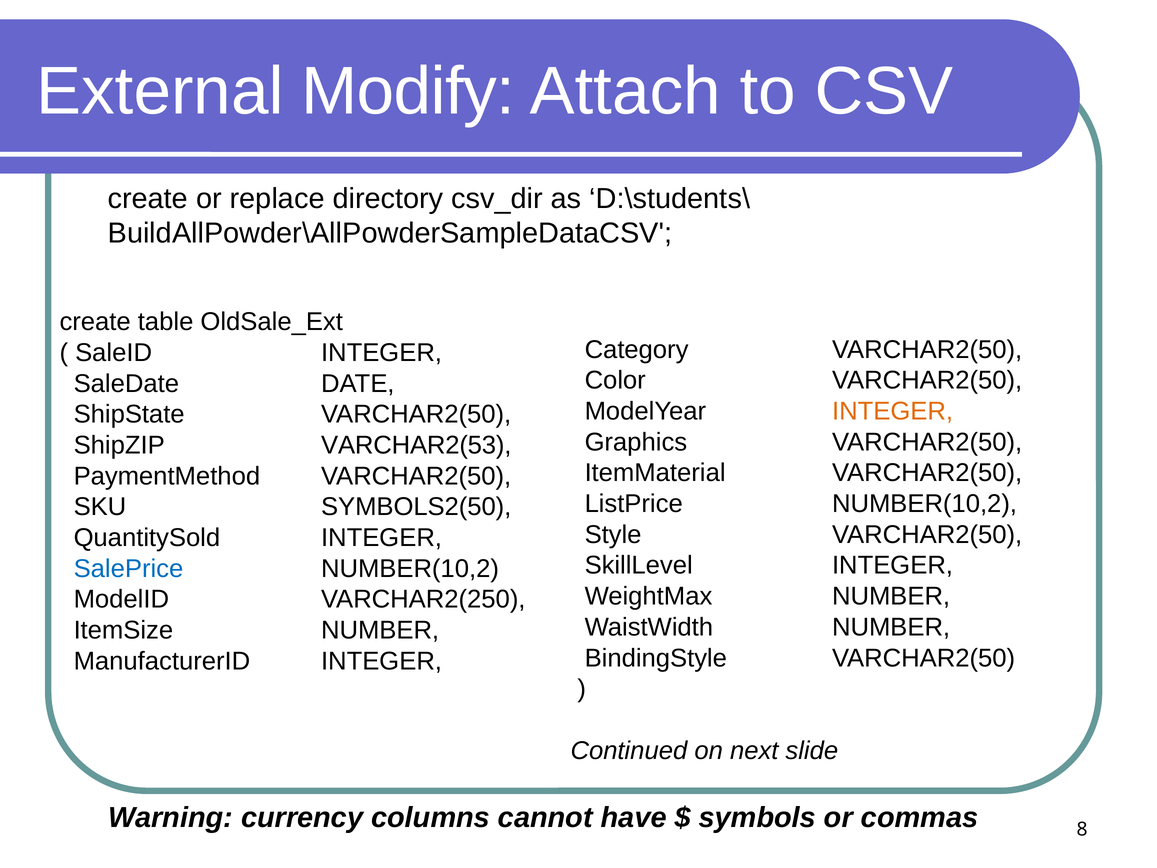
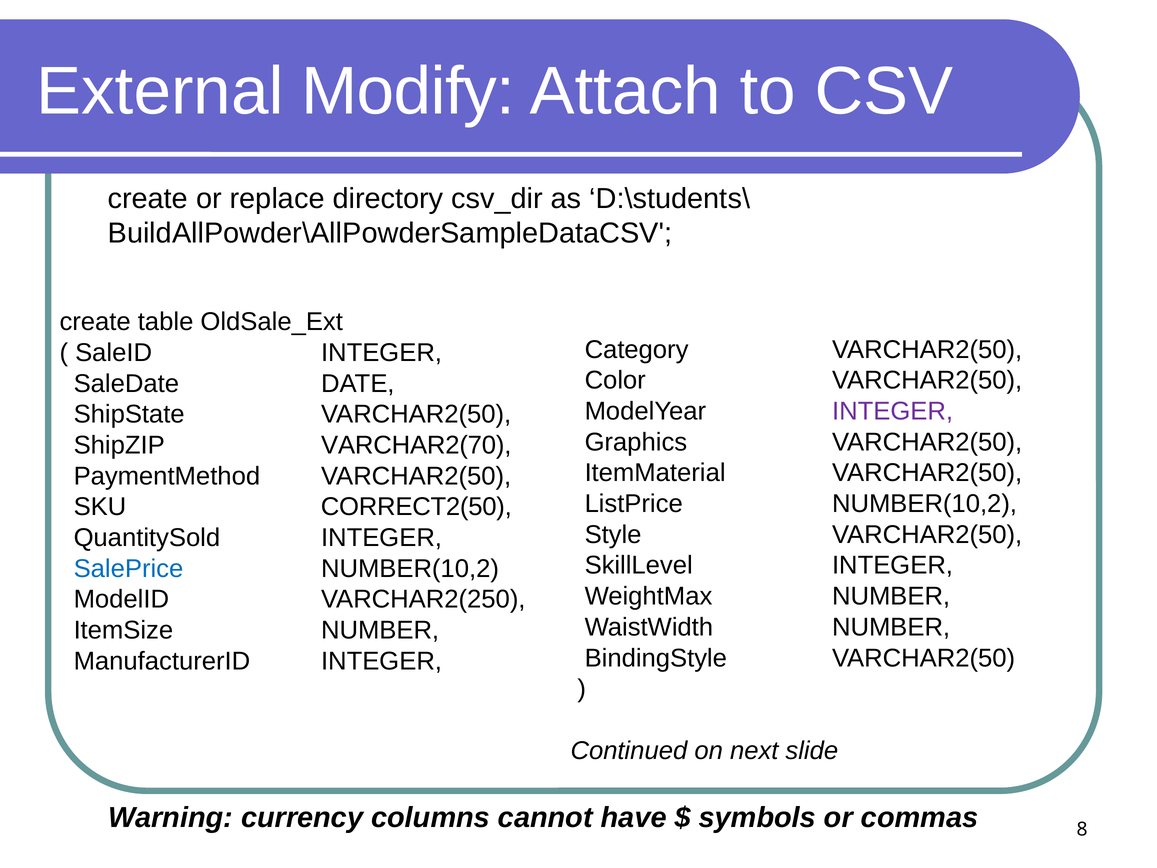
INTEGER colour: orange -> purple (893, 411)
VARCHAR2(53: VARCHAR2(53 -> VARCHAR2(70 (416, 445)
SYMBOLS2(50: SYMBOLS2(50 -> CORRECT2(50 (416, 507)
